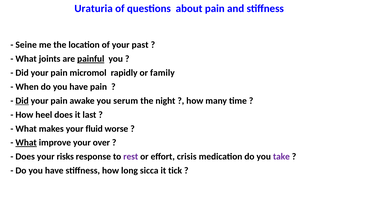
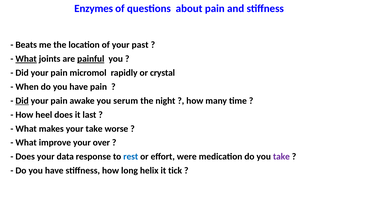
Uraturia: Uraturia -> Enzymes (94, 9)
Seine: Seine -> Beats (26, 45)
What underline: none -> present (26, 59)
family: family -> crystal (162, 73)
your fluid: fluid -> take (94, 129)
What underline: present -> none (26, 143)
risks: risks -> data (65, 157)
rest colour: purple -> blue (131, 157)
crisis: crisis -> were (187, 157)
sicca: sicca -> helix (149, 171)
